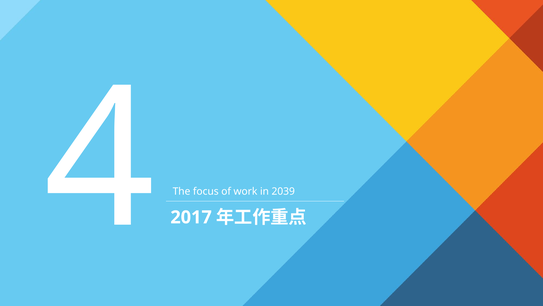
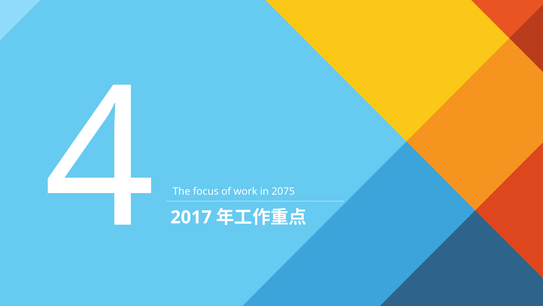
2039: 2039 -> 2075 (283, 191)
